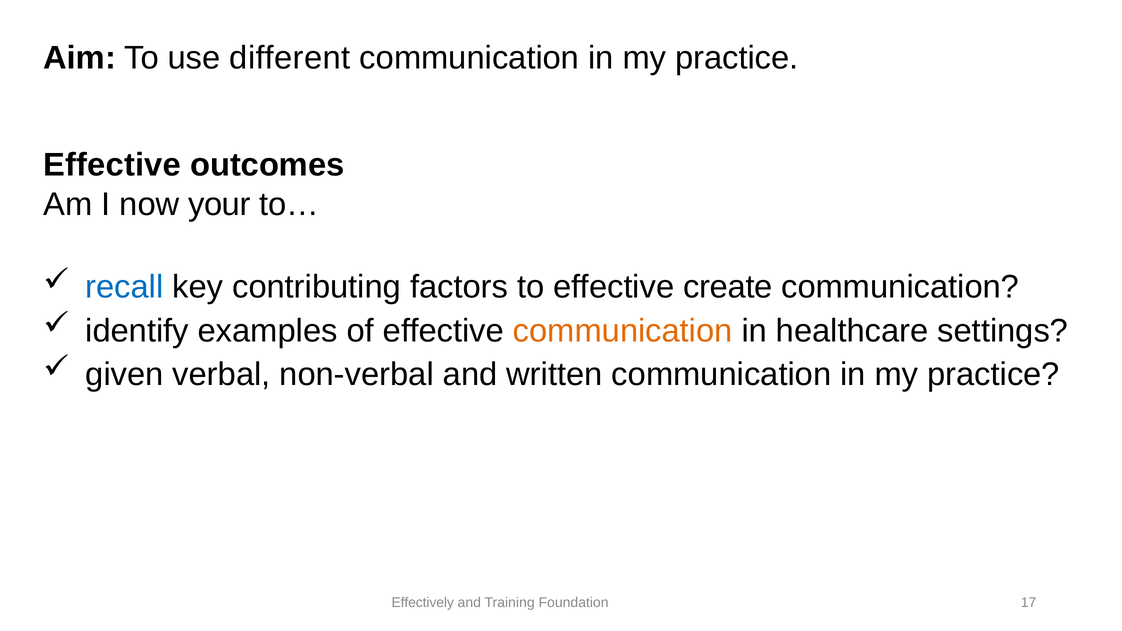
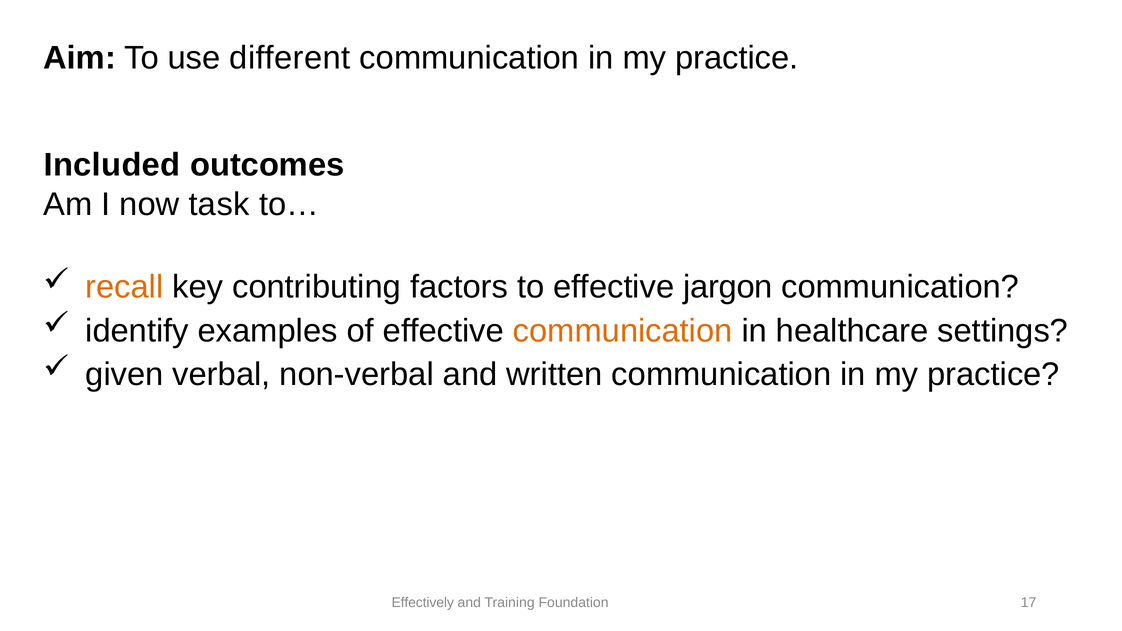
Effective: Effective -> Included (112, 165)
your: your -> task (219, 204)
recall colour: blue -> orange (124, 287)
create: create -> jargon (728, 287)
